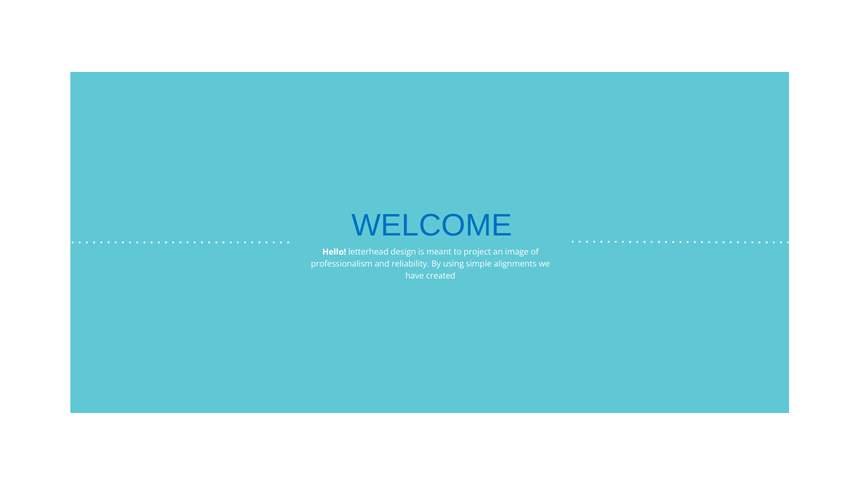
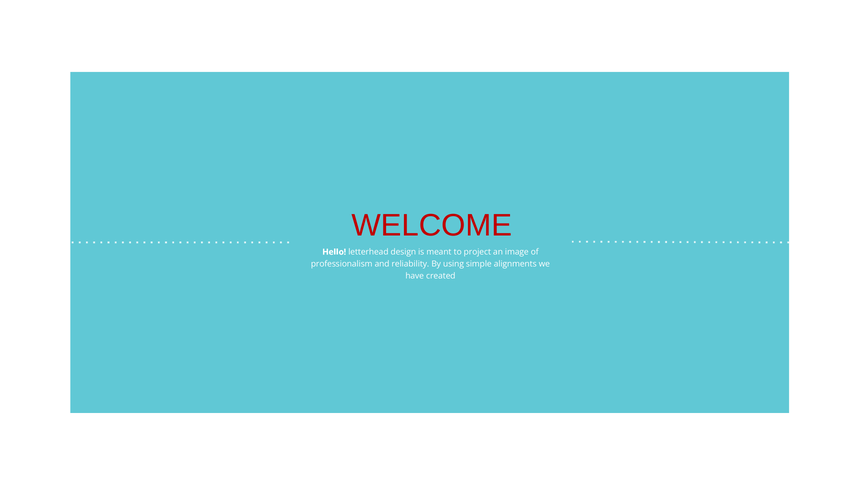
WELCOME colour: blue -> red (432, 225)
